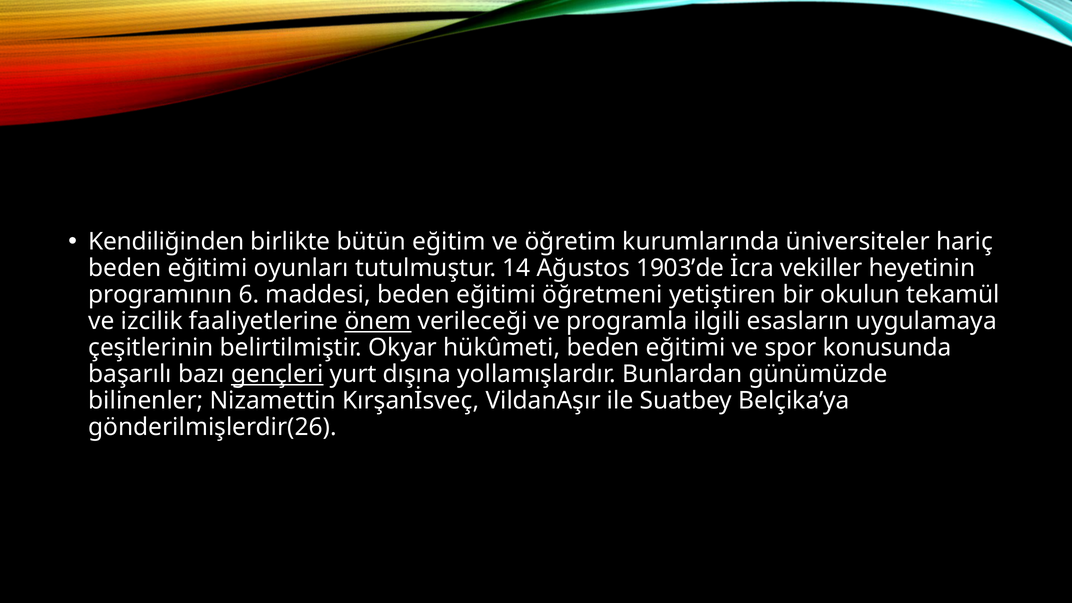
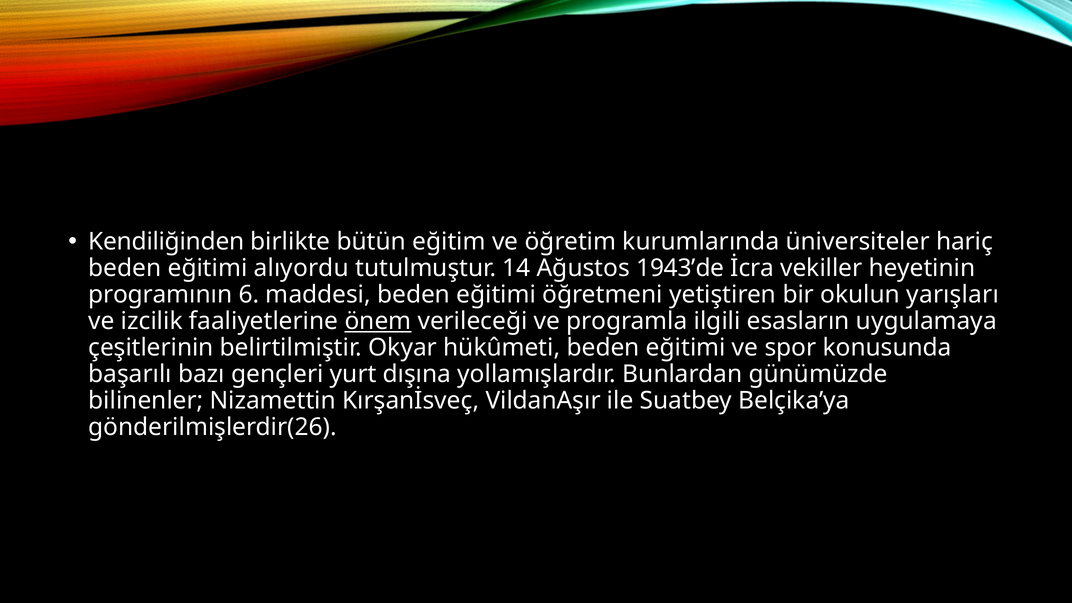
oyunları: oyunları -> alıyordu (301, 268)
1903’de: 1903’de -> 1943’de (680, 268)
tekamül: tekamül -> yarışları (953, 295)
gençleri underline: present -> none (277, 374)
